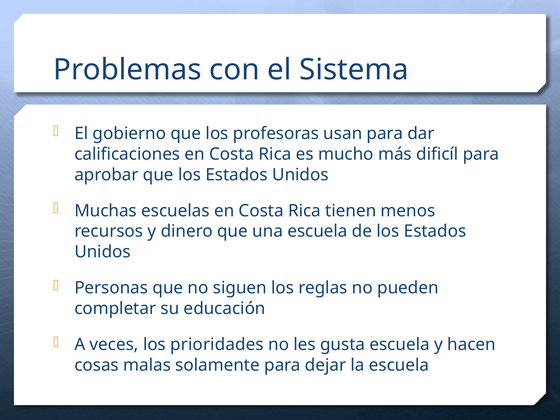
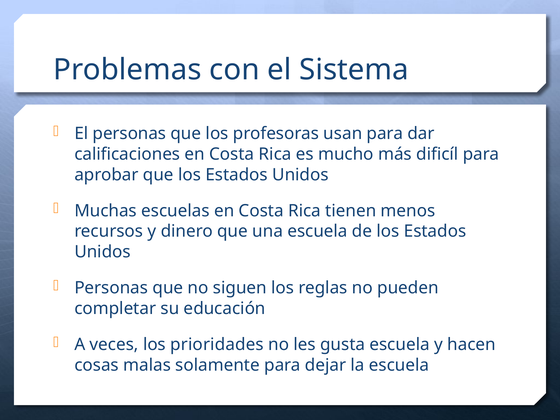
El gobierno: gobierno -> personas (129, 134)
